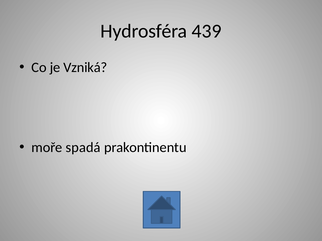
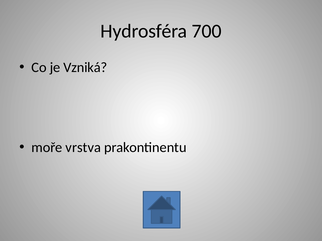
439: 439 -> 700 (207, 31)
spadá: spadá -> vrstva (83, 148)
